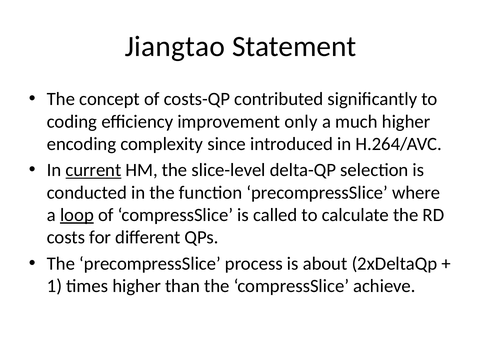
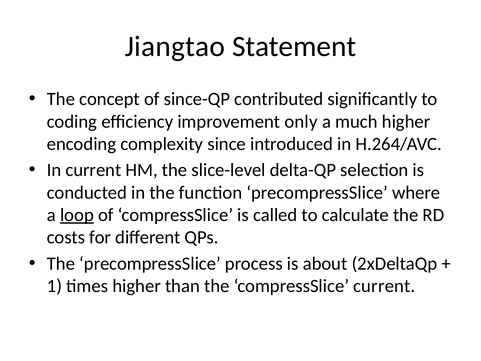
costs-QP: costs-QP -> since-QP (197, 99)
current underline: present -> none (93, 170)
compressSlice achieve: achieve -> current (384, 286)
